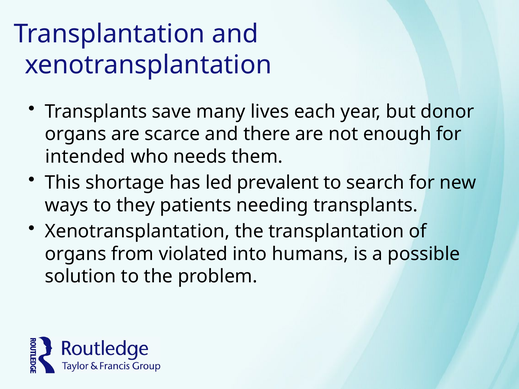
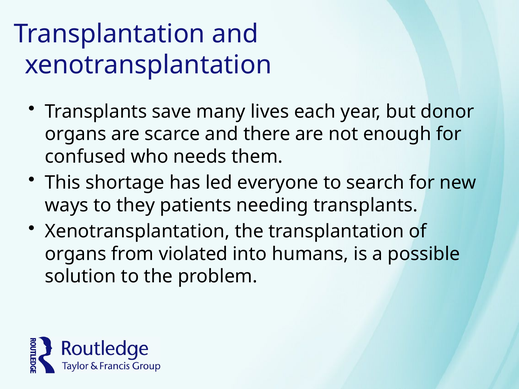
intended: intended -> confused (85, 157)
prevalent: prevalent -> everyone (278, 183)
